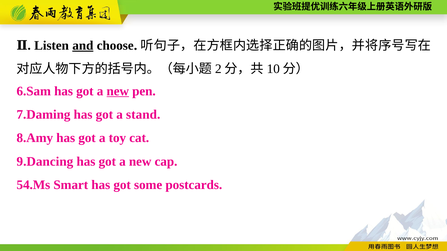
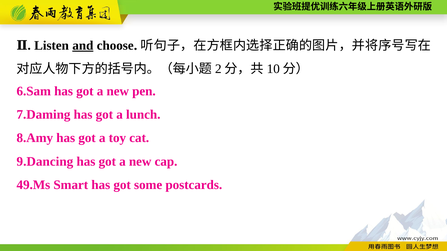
new underline: present -> none (118, 91)
stand: stand -> lunch (143, 115)
54.Ms: 54.Ms -> 49.Ms (33, 185)
